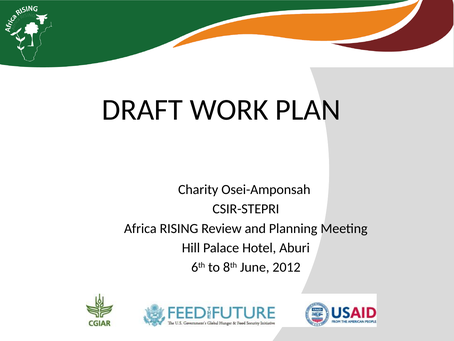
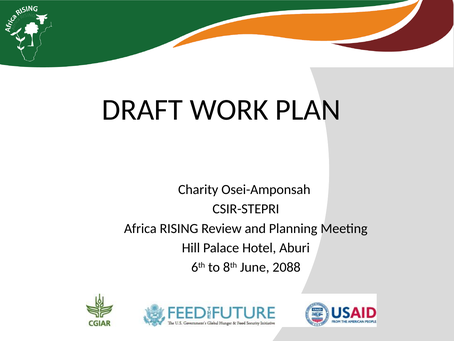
2012: 2012 -> 2088 (287, 267)
